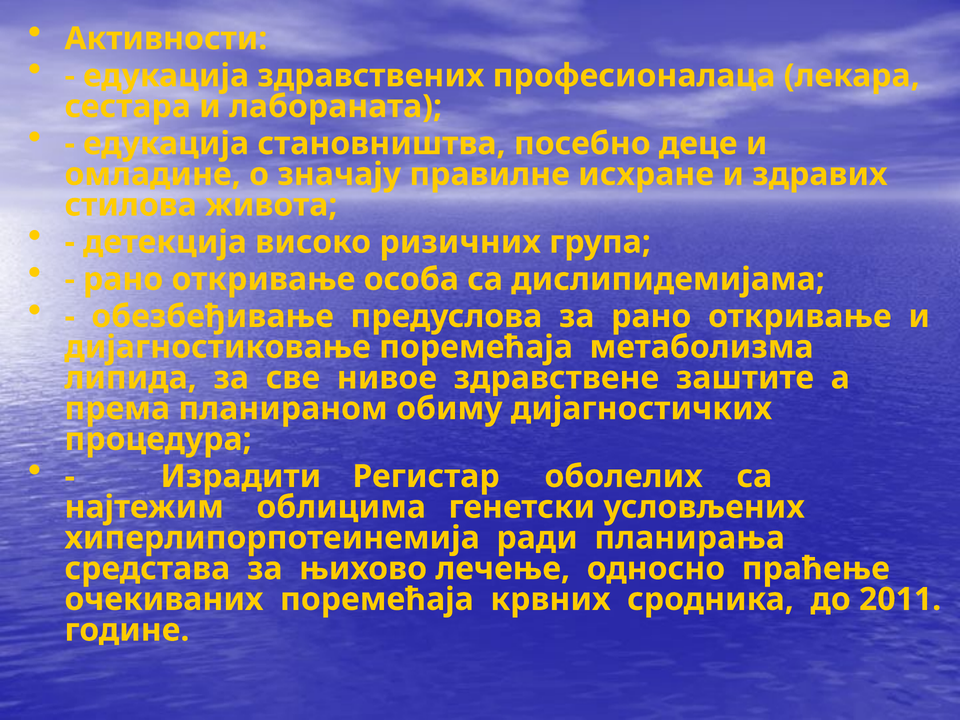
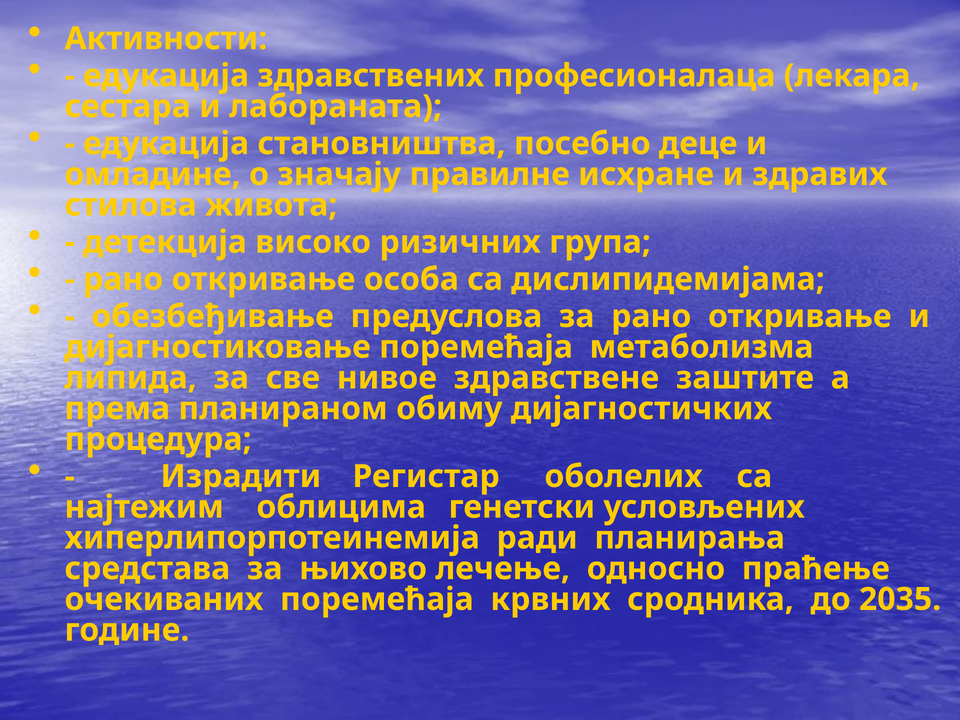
2011: 2011 -> 2035 (900, 599)
